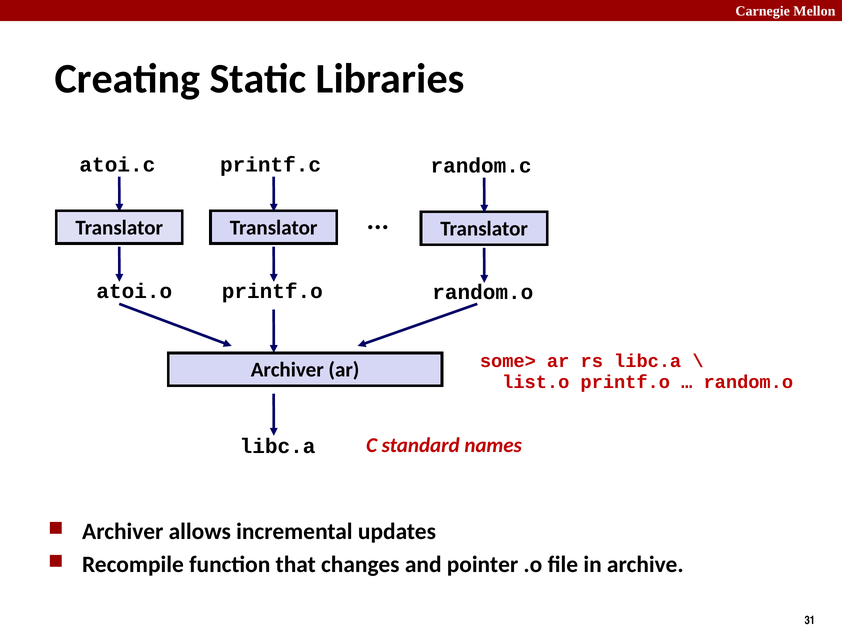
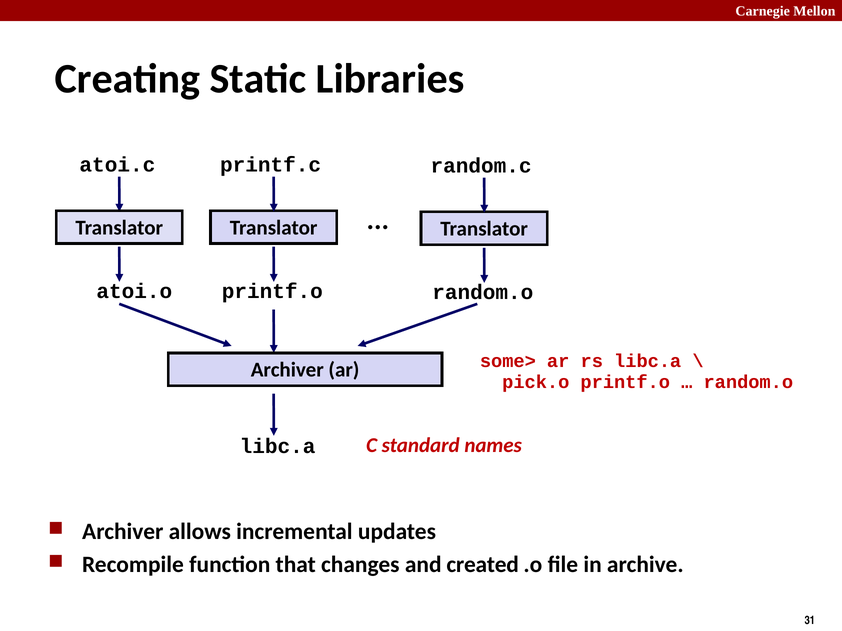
list.o: list.o -> pick.o (536, 382)
pointer: pointer -> created (483, 565)
